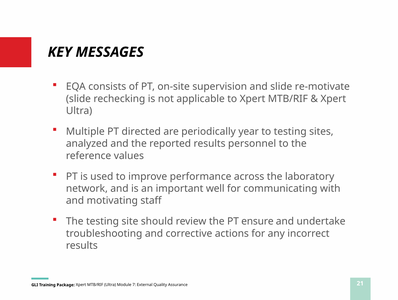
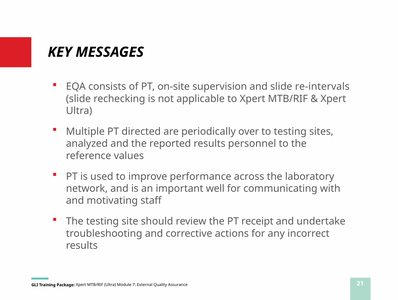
re-motivate: re-motivate -> re-intervals (322, 87)
year: year -> over (249, 131)
ensure: ensure -> receipt (257, 221)
